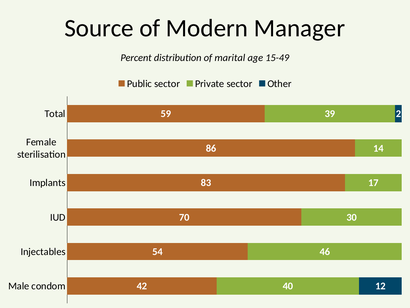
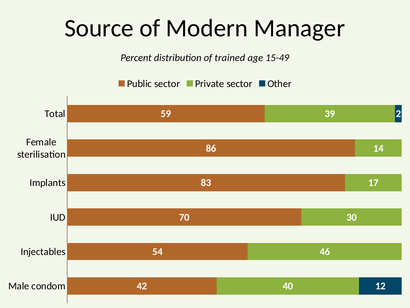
marital: marital -> trained (230, 58)
